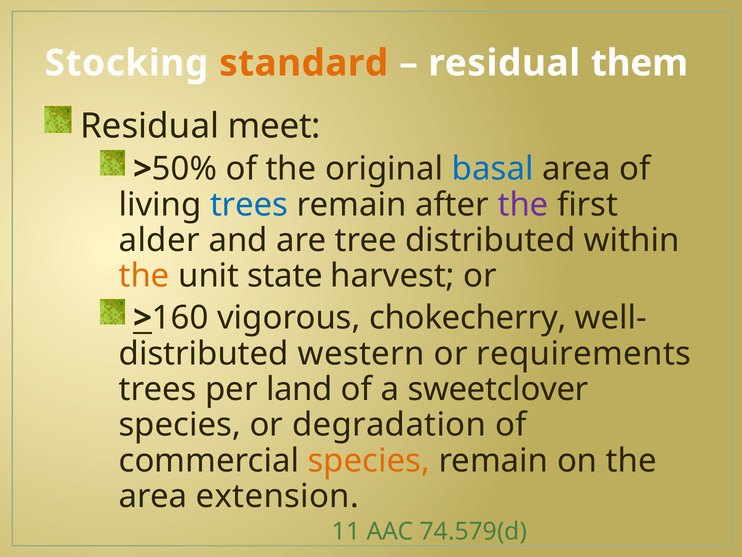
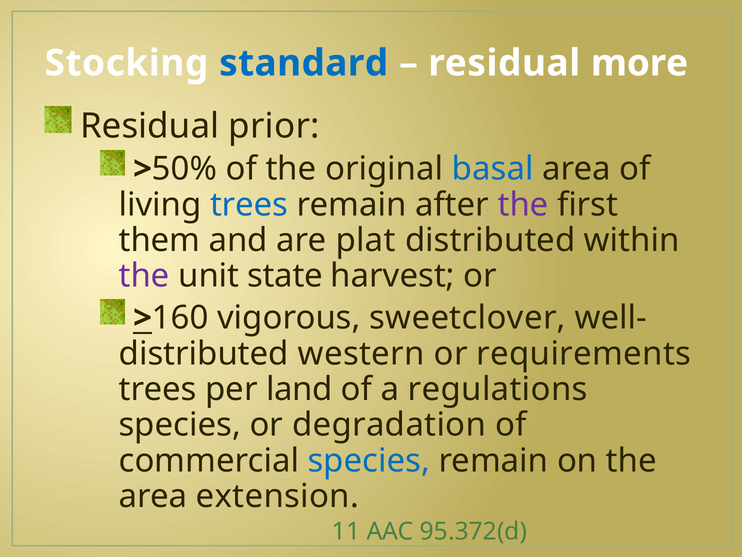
standard colour: orange -> blue (304, 63)
them: them -> more (639, 63)
meet: meet -> prior (274, 126)
alder: alder -> them (159, 240)
tree: tree -> plat (366, 240)
the colour: orange -> purple (144, 276)
chokecherry: chokecherry -> sweetclover (468, 318)
sweetclover: sweetclover -> regulations (498, 389)
species colour: orange -> blue (369, 460)
74.579(d: 74.579(d -> 95.372(d (473, 531)
